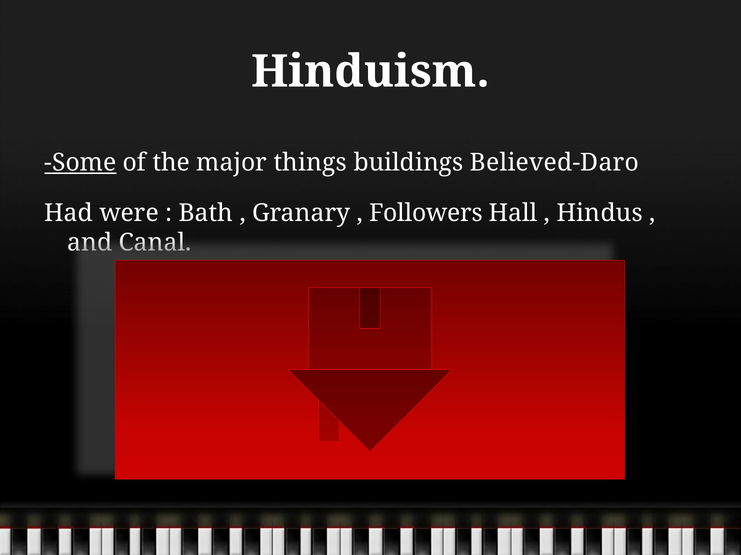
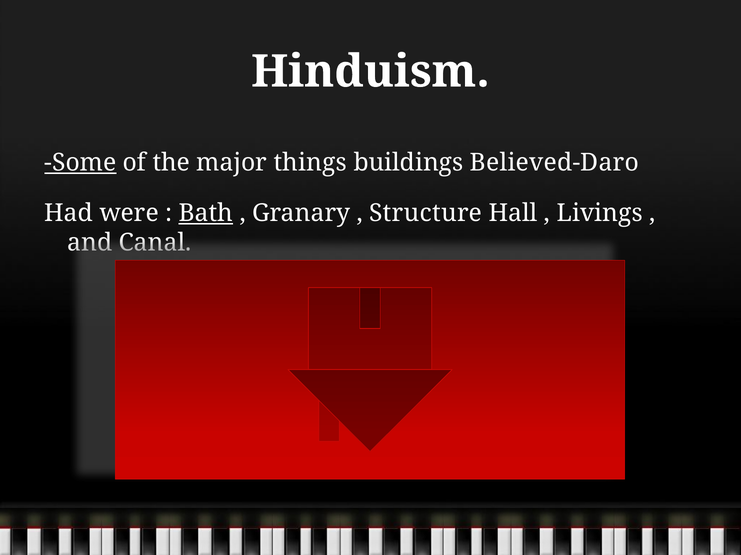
Bath underline: none -> present (206, 213)
Followers: Followers -> Structure (426, 213)
Hindus: Hindus -> Livings (600, 213)
